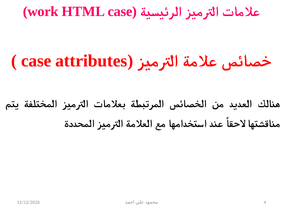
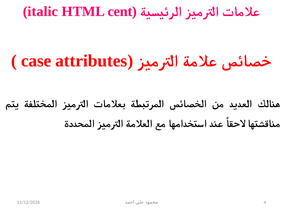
work: work -> italic (43, 12)
HTML case: case -> cent (120, 12)
